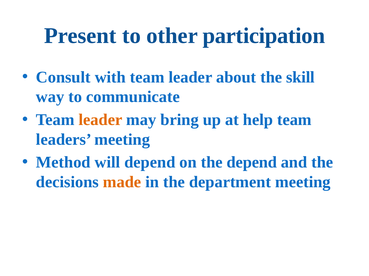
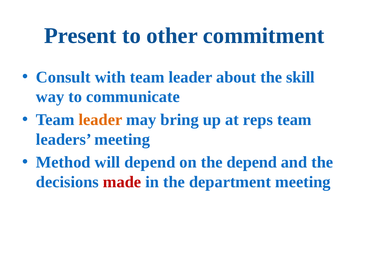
participation: participation -> commitment (264, 36)
help: help -> reps (258, 120)
made colour: orange -> red (122, 182)
